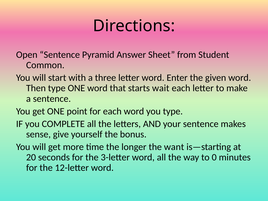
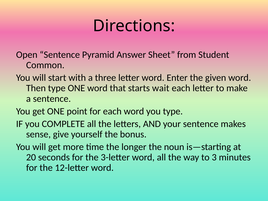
want: want -> noun (174, 147)
0: 0 -> 3 (214, 157)
